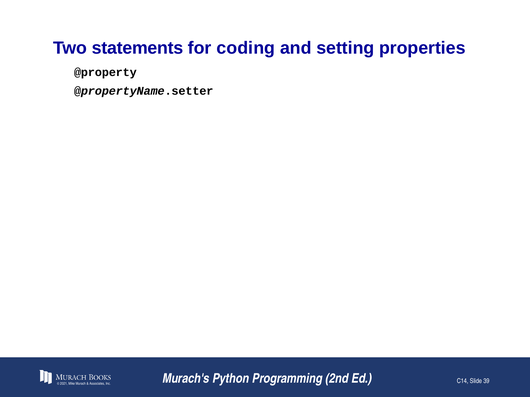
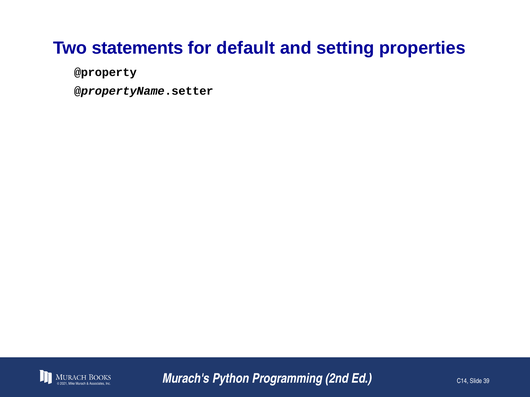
coding: coding -> default (246, 48)
